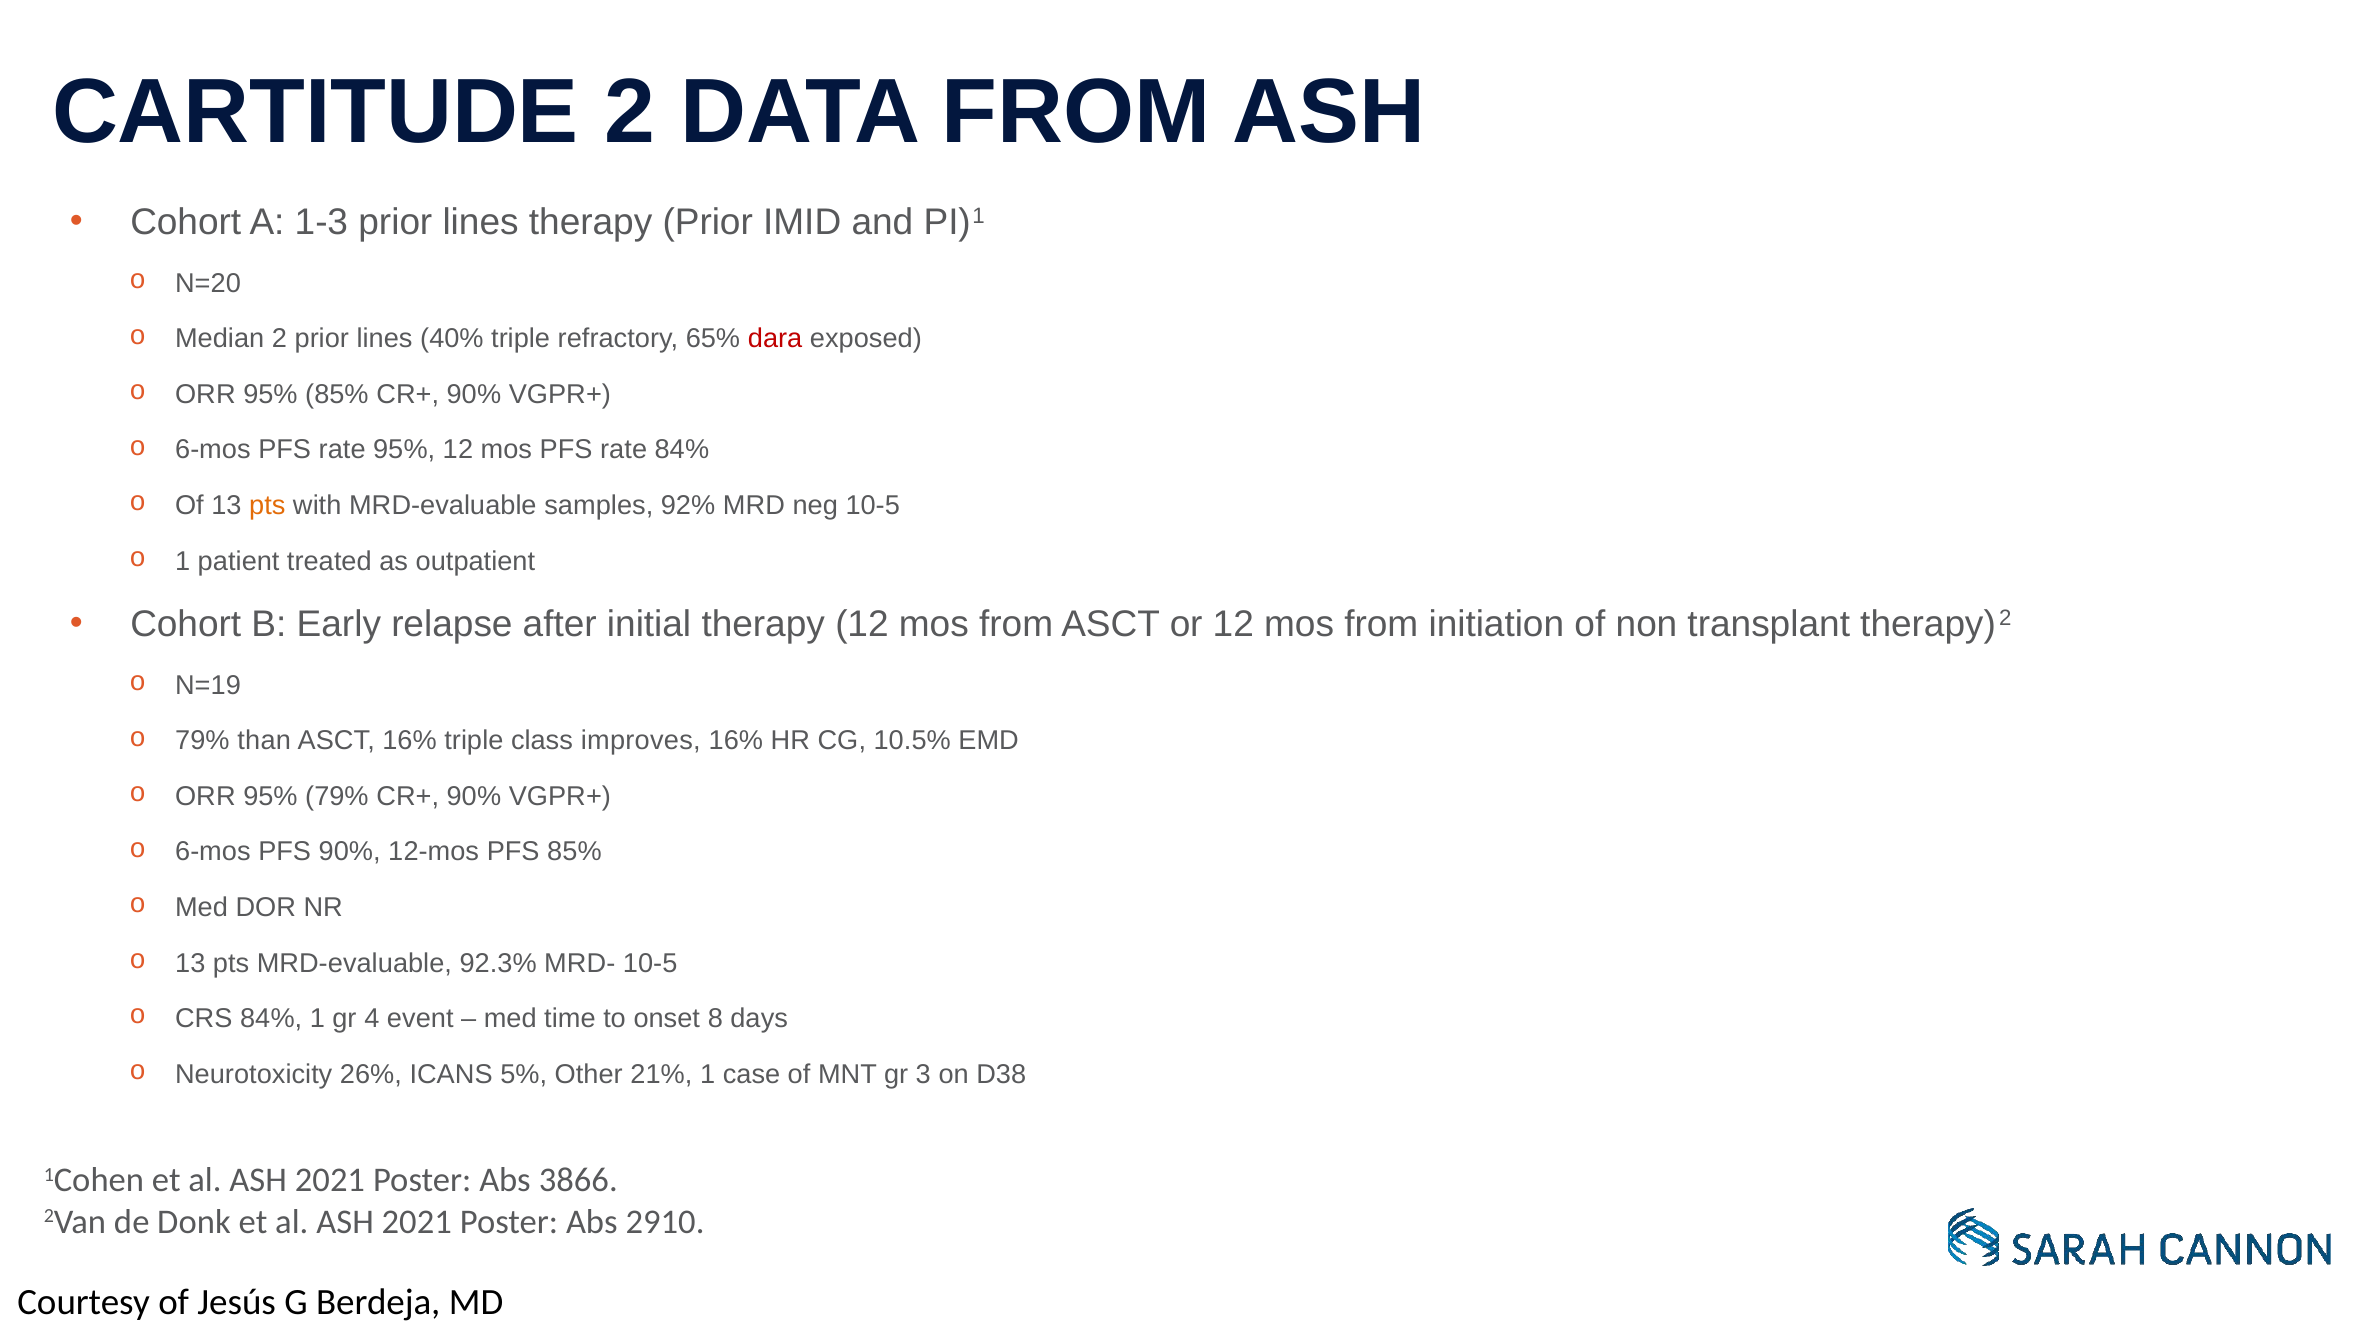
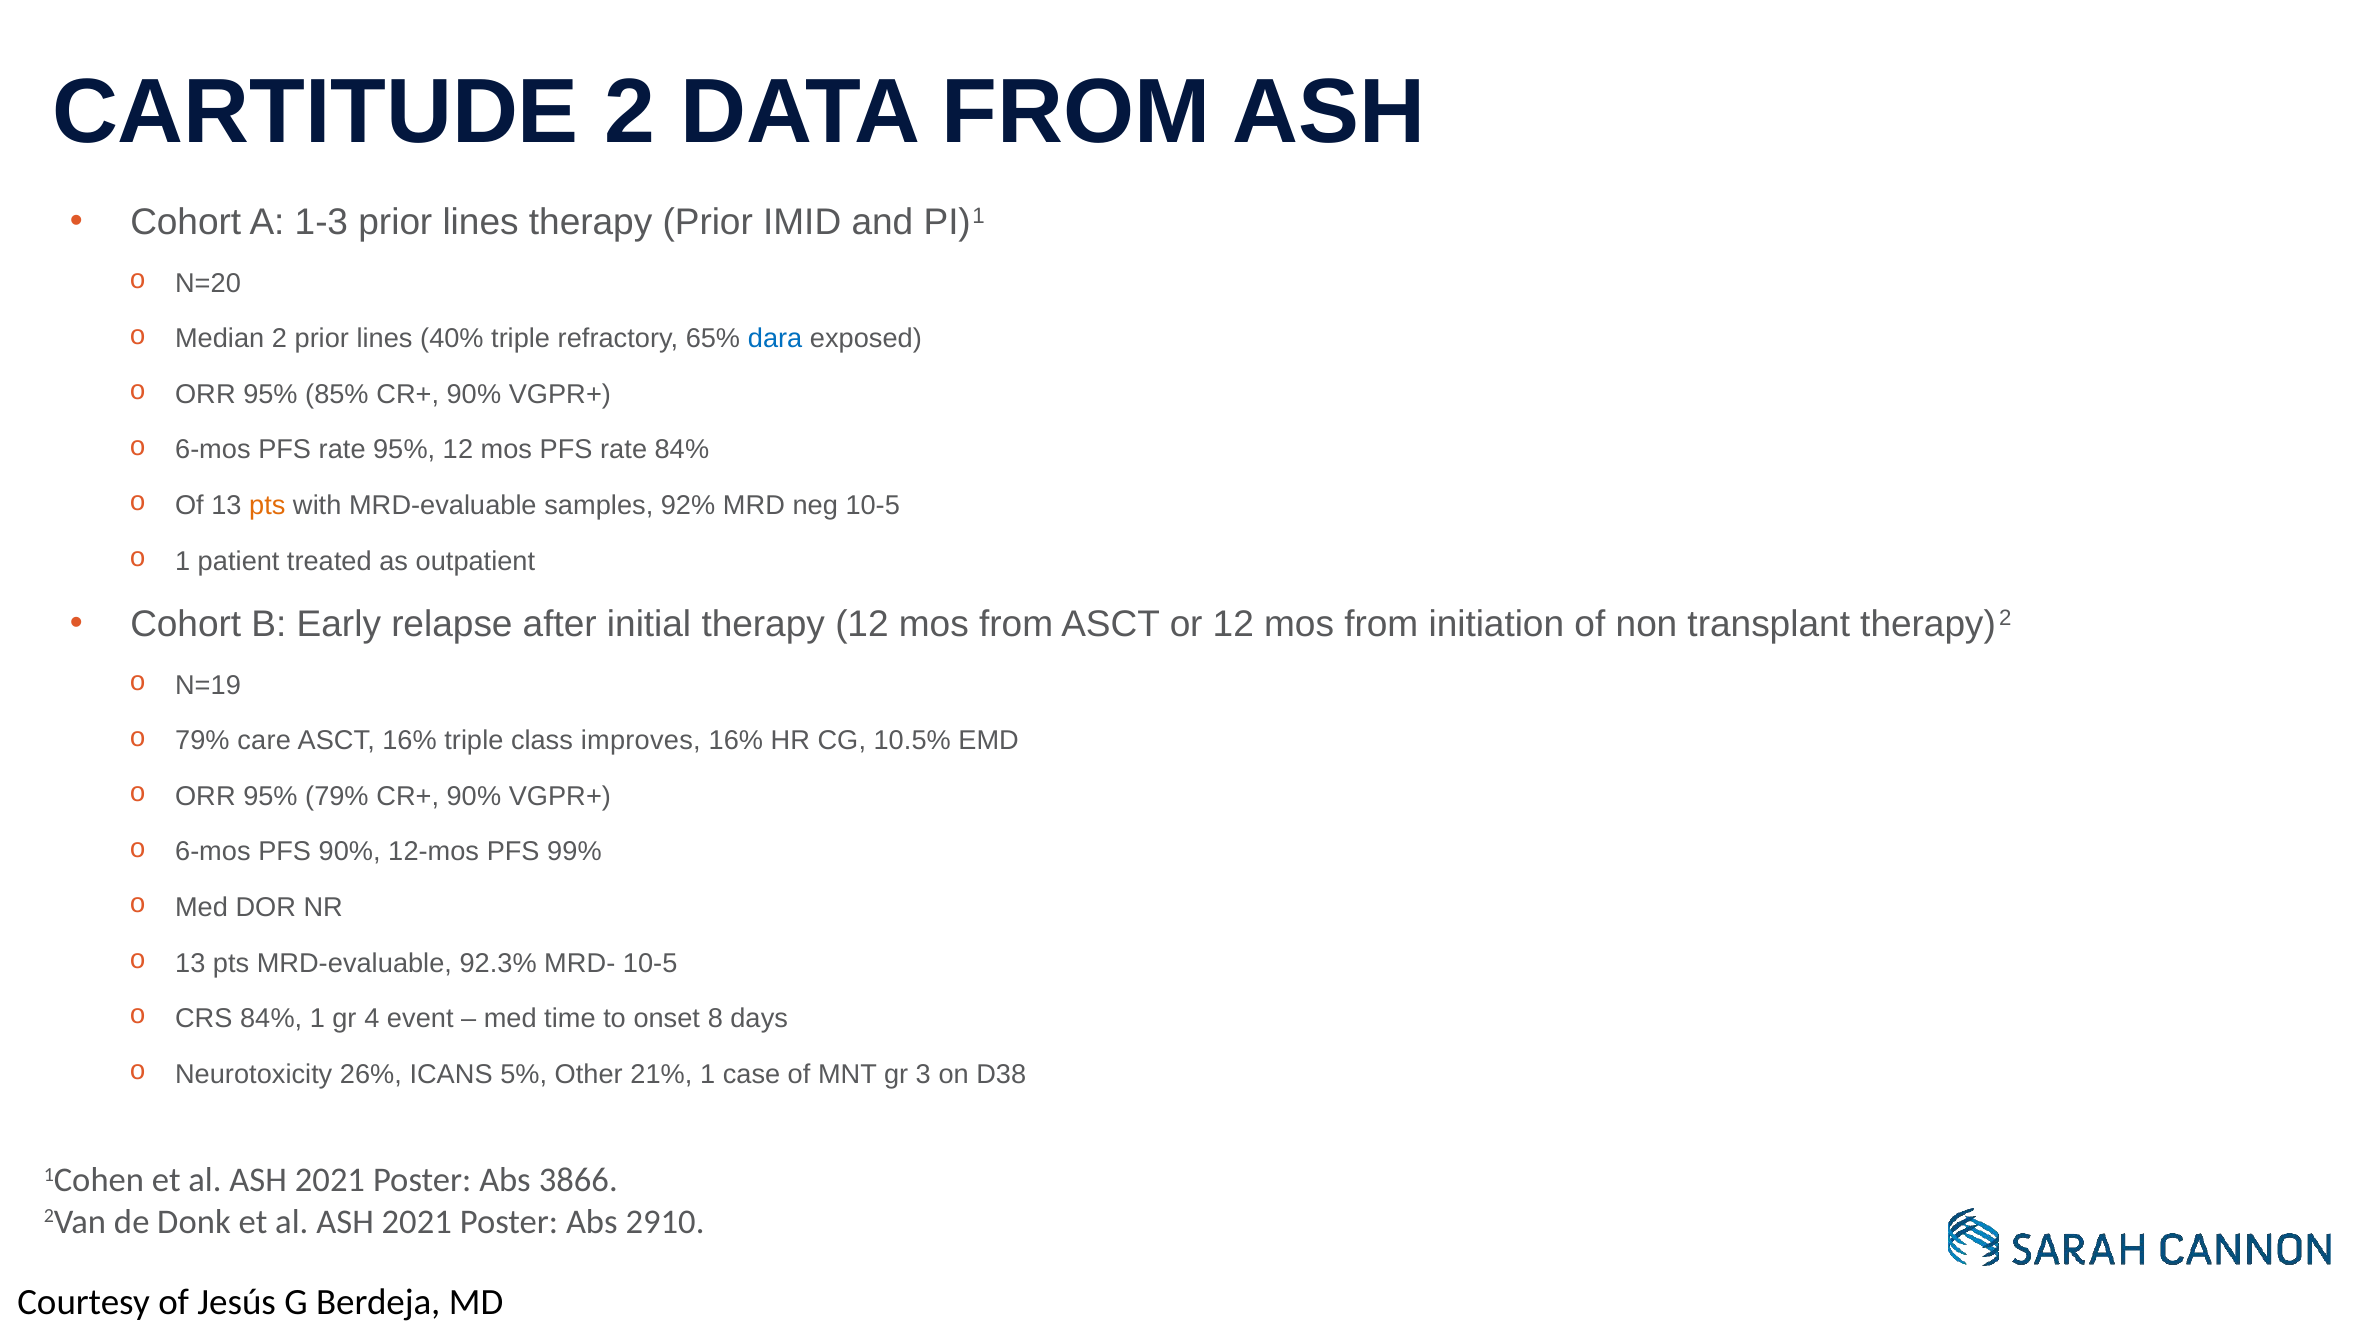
dara colour: red -> blue (775, 339)
than: than -> care (264, 741)
PFS 85%: 85% -> 99% (574, 852)
